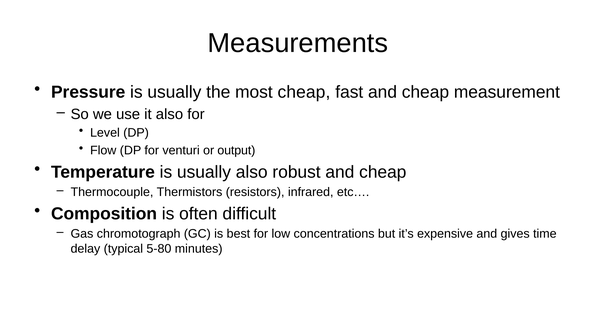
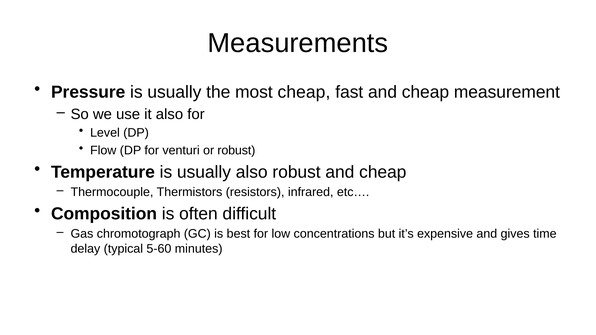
or output: output -> robust (236, 150)
5-80: 5-80 -> 5-60 (159, 249)
